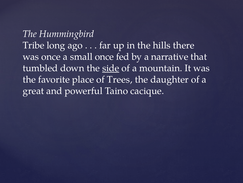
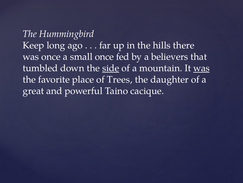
Tribe: Tribe -> Keep (33, 45)
narrative: narrative -> believers (170, 57)
was underline: none -> present (201, 68)
